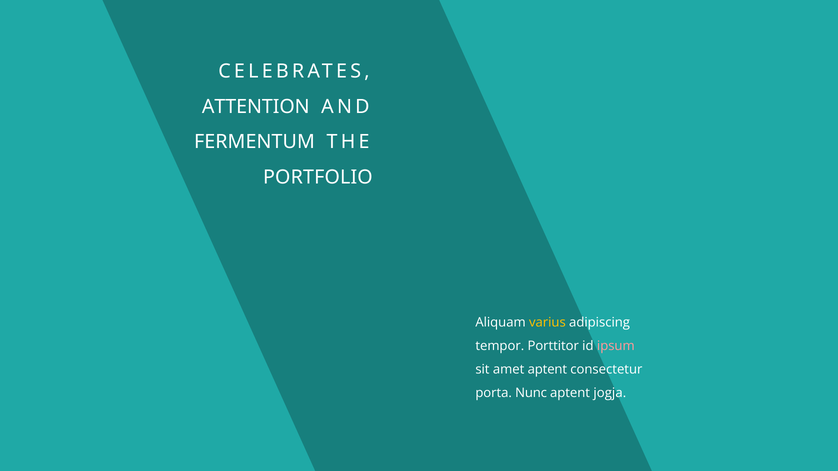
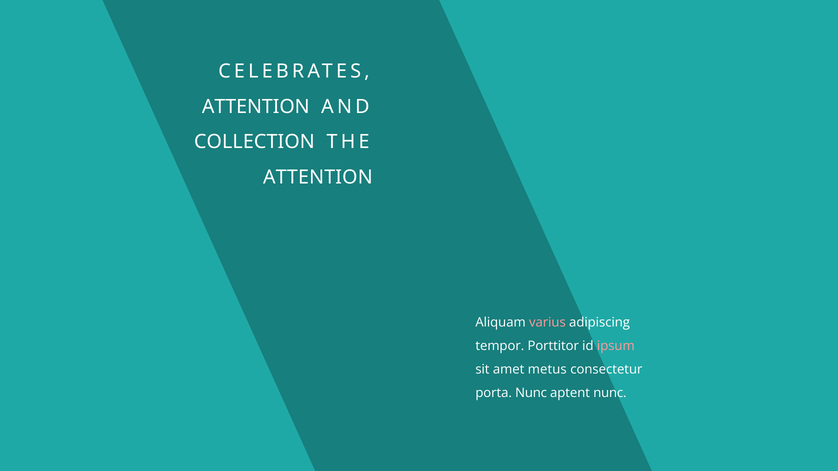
FERMENTUM: FERMENTUM -> COLLECTION (254, 142)
PORTFOLIO: PORTFOLIO -> ATTENTION (318, 177)
varius colour: yellow -> pink (547, 323)
amet aptent: aptent -> metus (547, 370)
aptent jogja: jogja -> nunc (610, 393)
